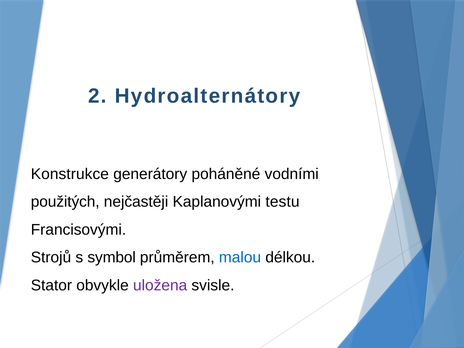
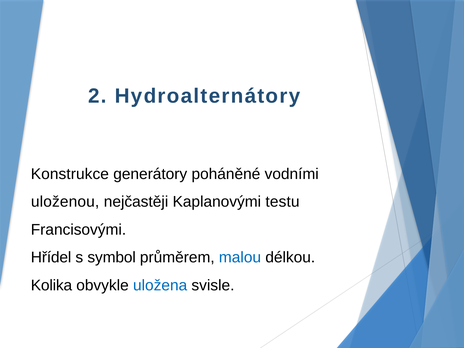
použitých: použitých -> uloženou (65, 202)
Strojů: Strojů -> Hřídel (51, 258)
Stator: Stator -> Kolika (52, 285)
uložena colour: purple -> blue (160, 285)
